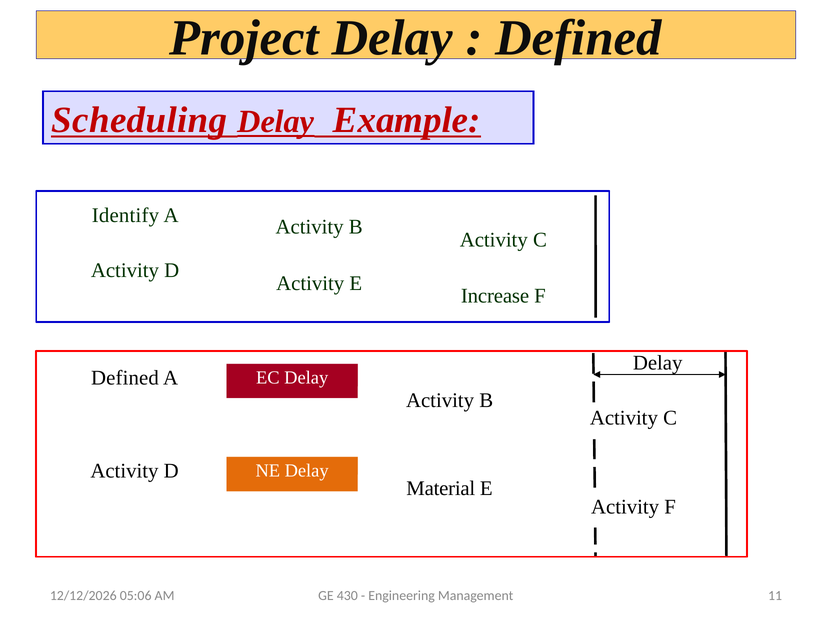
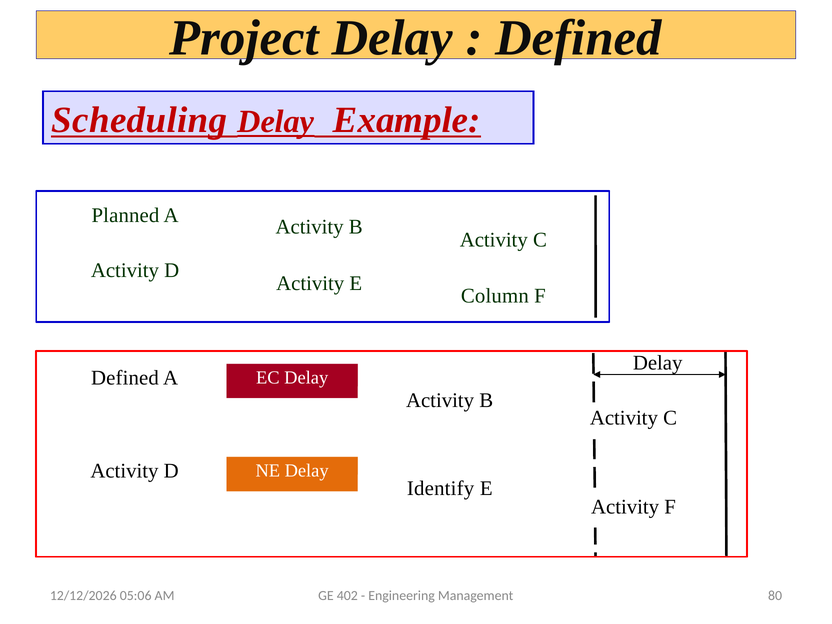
Identify: Identify -> Planned (125, 216)
Increase: Increase -> Column (495, 296)
Material: Material -> Identify (441, 488)
430: 430 -> 402 (347, 596)
11: 11 -> 80 (775, 596)
